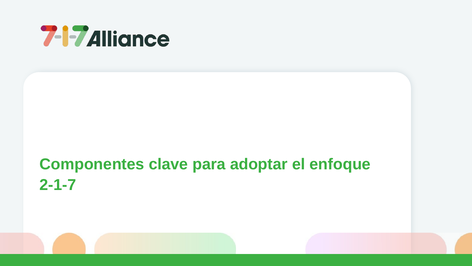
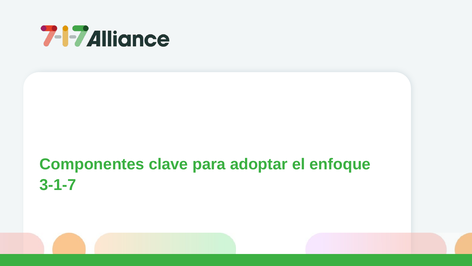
2-1-7: 2-1-7 -> 3-1-7 (58, 185)
